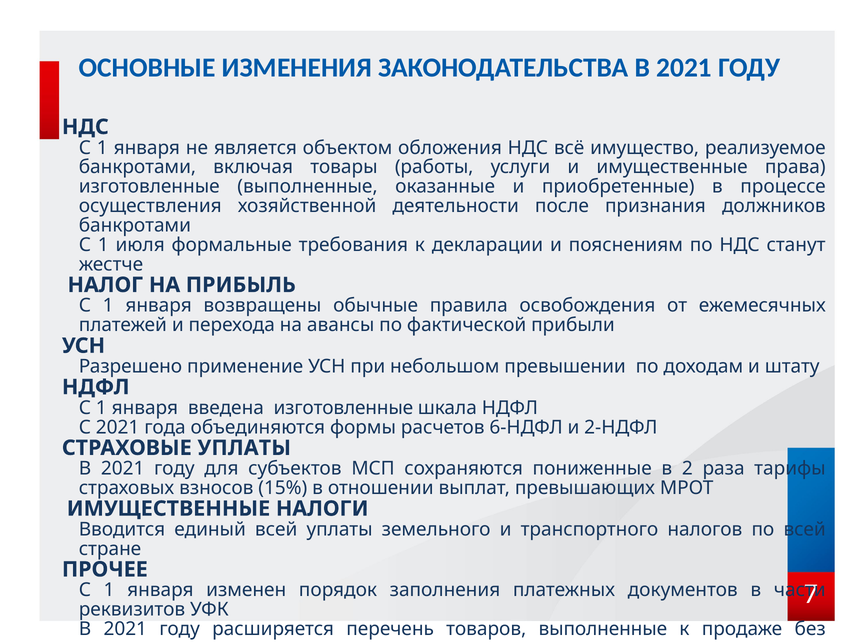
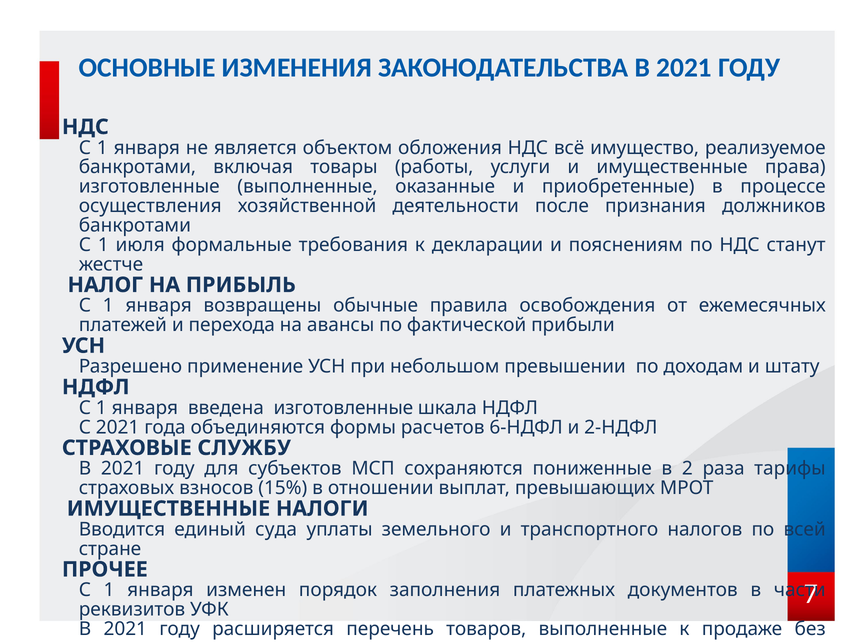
СТРАХОВЫЕ УПЛАТЫ: УПЛАТЫ -> СЛУЖБУ (244, 448)
единый всей: всей -> суда (276, 530)
